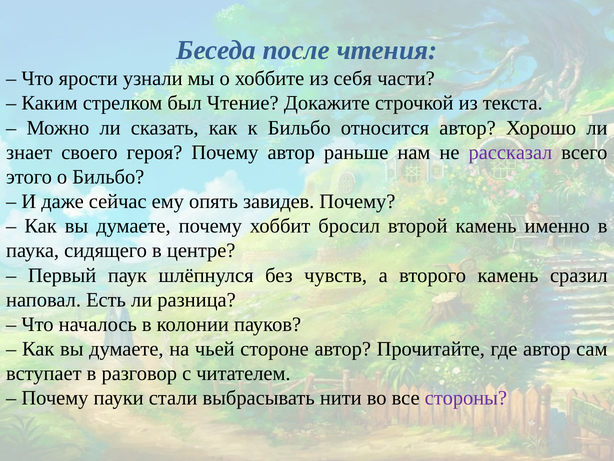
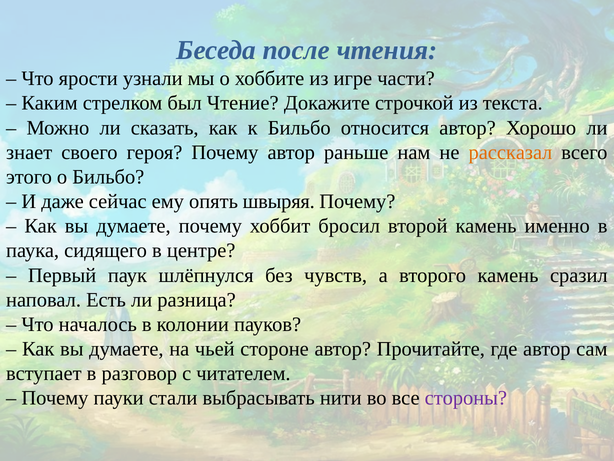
себя: себя -> игре (353, 78)
рассказал colour: purple -> orange (510, 152)
завидев: завидев -> швыряя (279, 201)
